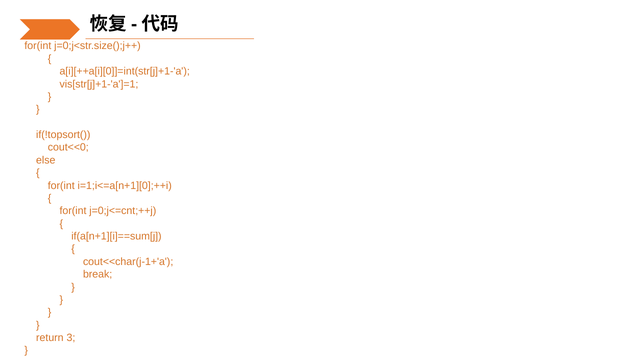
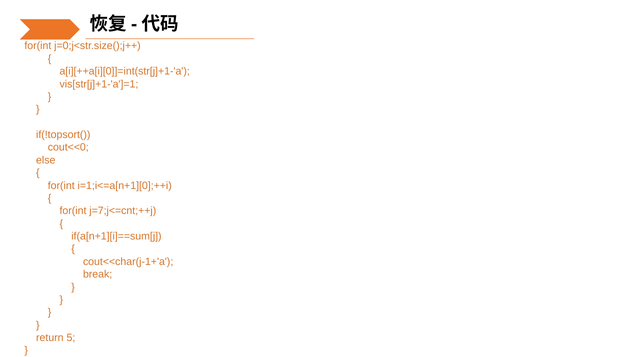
j=0;j<=cnt;++j: j=0;j<=cnt;++j -> j=7;j<=cnt;++j (123, 211)
3: 3 -> 5 (71, 337)
